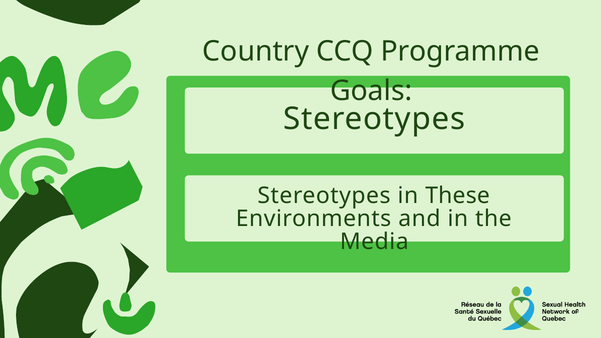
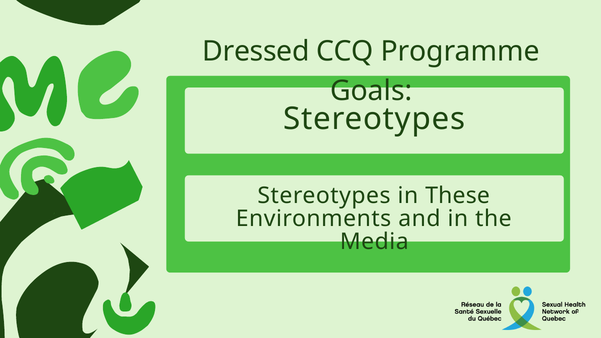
Country: Country -> Dressed (256, 51)
